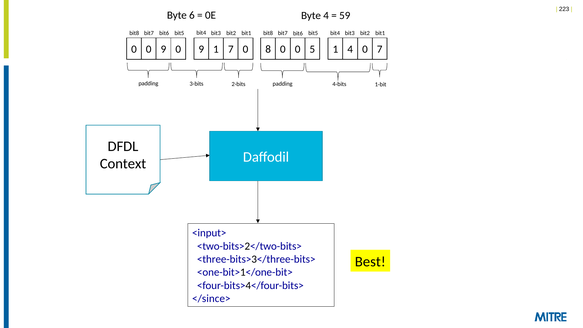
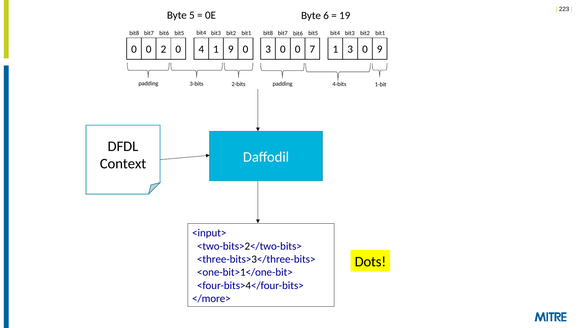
6: 6 -> 5 (192, 15)
Byte 4: 4 -> 6 (326, 15)
59: 59 -> 19 (345, 15)
0 0 9: 9 -> 2 (163, 49)
9: 9 -> 4 (201, 49)
1 7: 7 -> 9 (231, 49)
0 8: 8 -> 3 (268, 49)
5: 5 -> 7 (312, 49)
1 4: 4 -> 3 (350, 49)
0 7: 7 -> 9 (380, 49)
Best: Best -> Dots (370, 262)
</since>: </since> -> </more> (211, 299)
